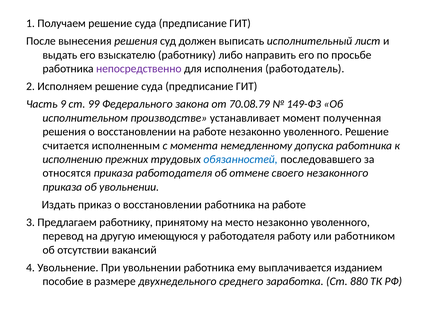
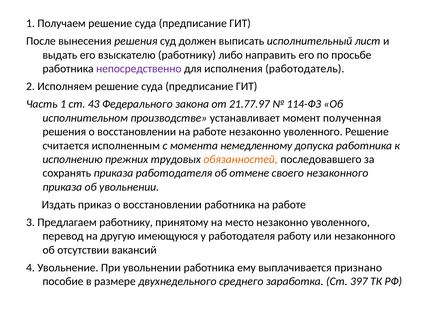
Часть 9: 9 -> 1 (63, 104)
99: 99 -> 43 (94, 104)
70.08.79: 70.08.79 -> 21.77.97 (249, 104)
149-ФЗ: 149-ФЗ -> 114-ФЗ (304, 104)
обязанностей colour: blue -> orange (241, 159)
относятся: относятся -> сохранять (67, 173)
или работником: работником -> незаконного (365, 236)
изданием: изданием -> признано (358, 268)
880: 880 -> 397 (359, 281)
